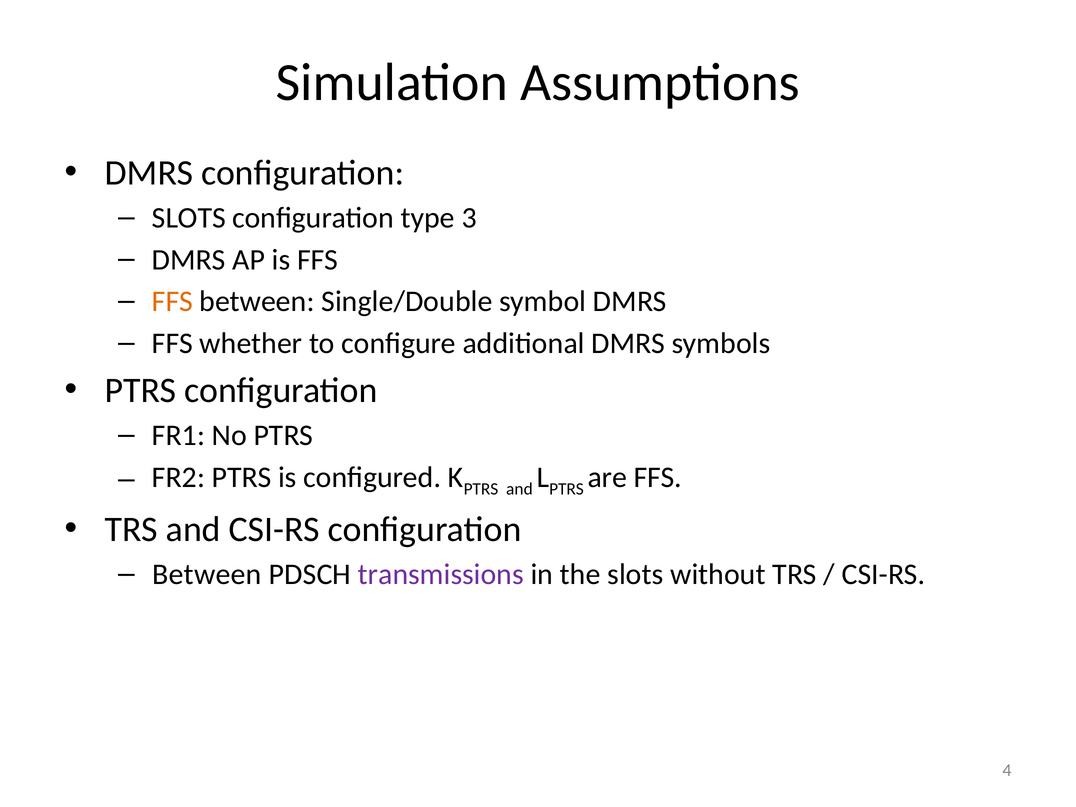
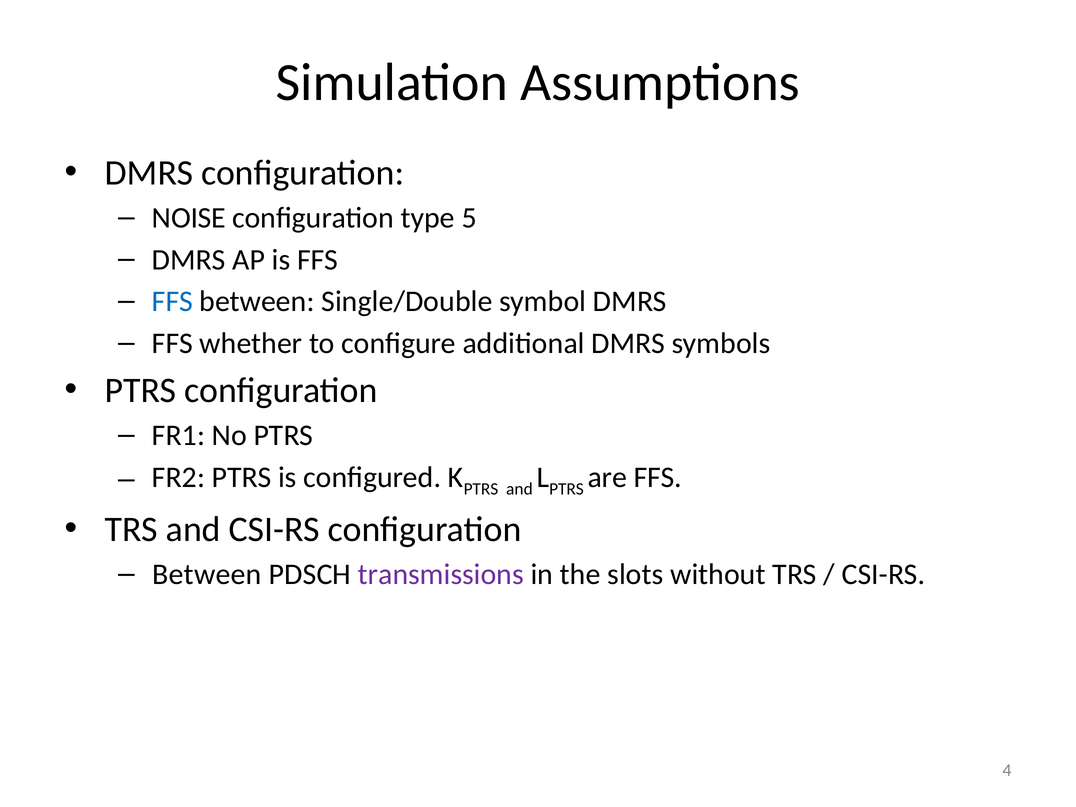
SLOTS: SLOTS -> NOISE (189, 218)
3: 3 -> 5 (469, 218)
FFS colour: orange -> blue (172, 302)
